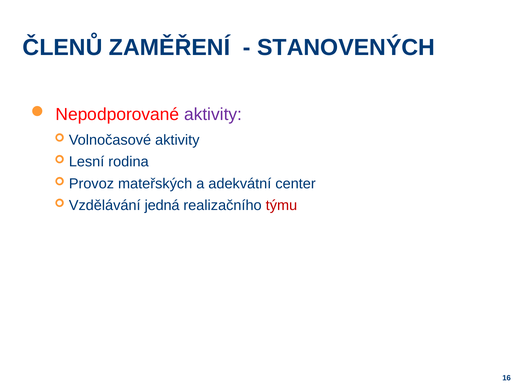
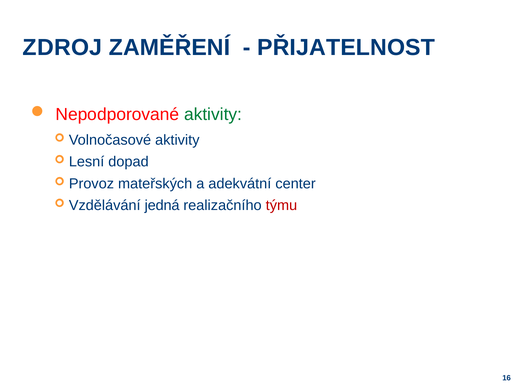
ČLENŮ: ČLENŮ -> ZDROJ (62, 47)
STANOVENÝCH: STANOVENÝCH -> PŘIJATELNOST (346, 47)
aktivity colour: purple -> green (213, 114)
rodina: rodina -> dopad (128, 162)
